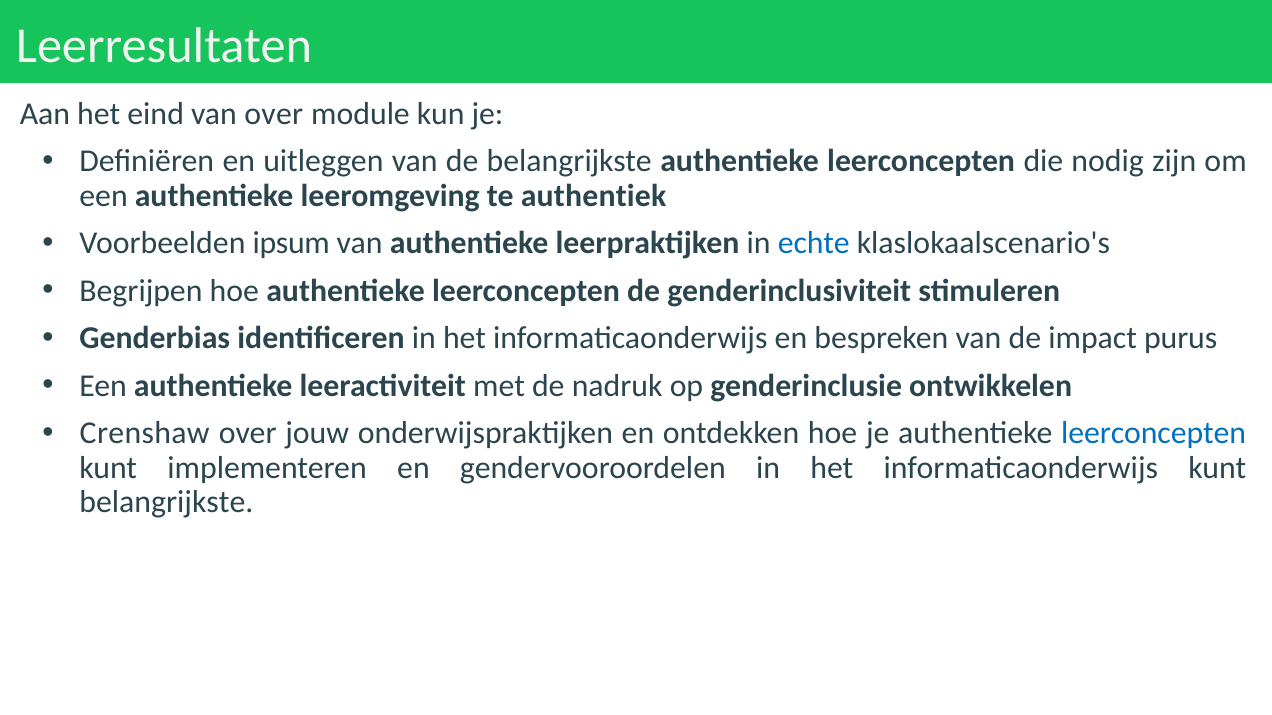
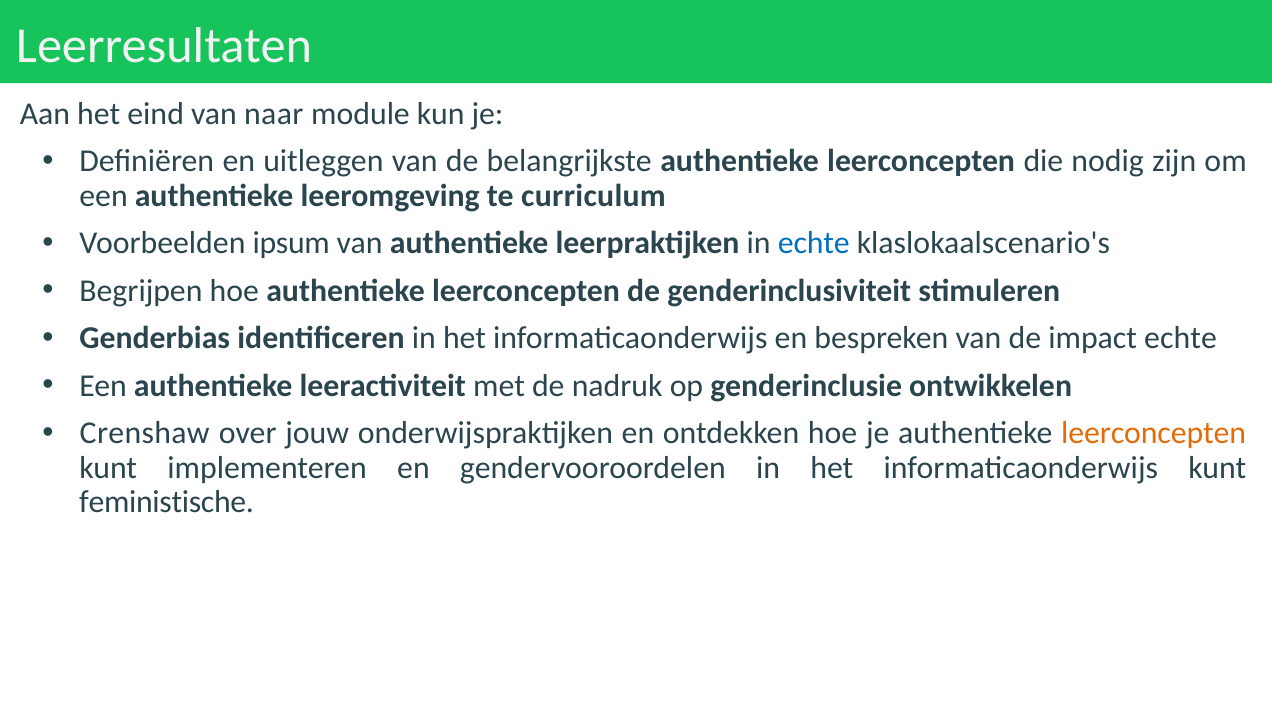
van over: over -> naar (274, 114)
authentiek: authentiek -> curriculum (594, 196)
impact purus: purus -> echte (1181, 338)
leerconcepten colour: blue -> orange (1154, 434)
belangrijkste: belangrijkste -> feministische (167, 502)
